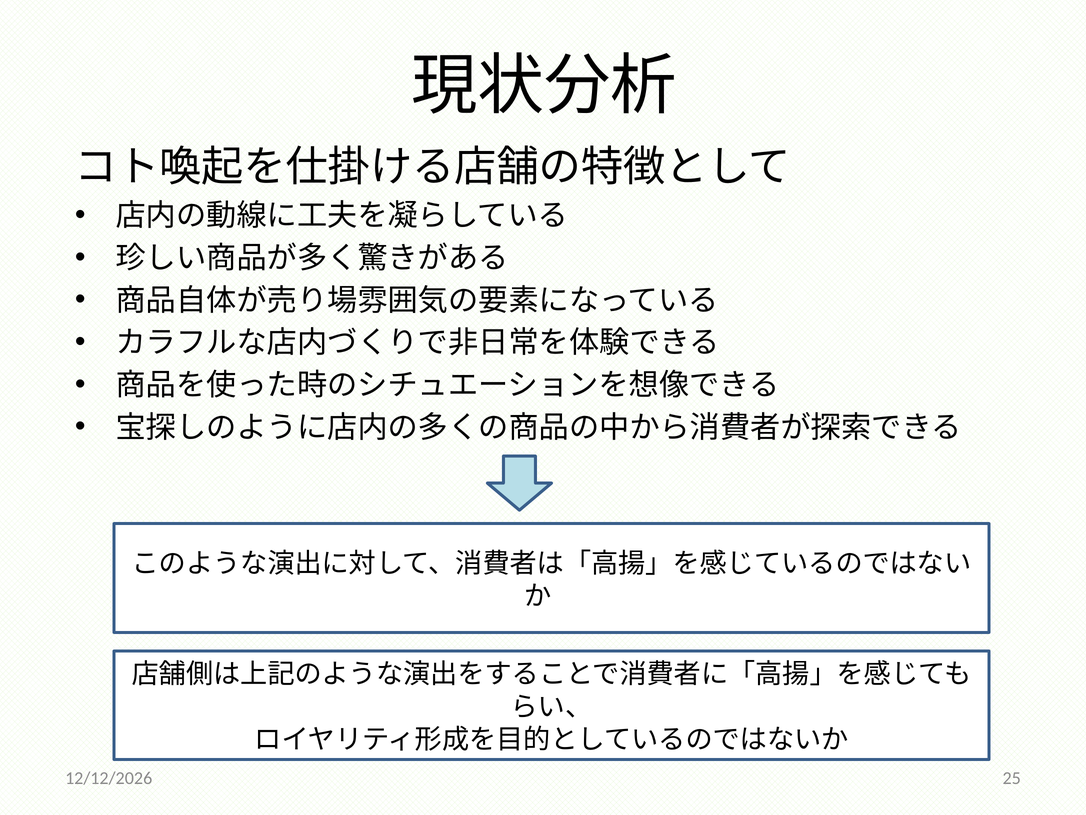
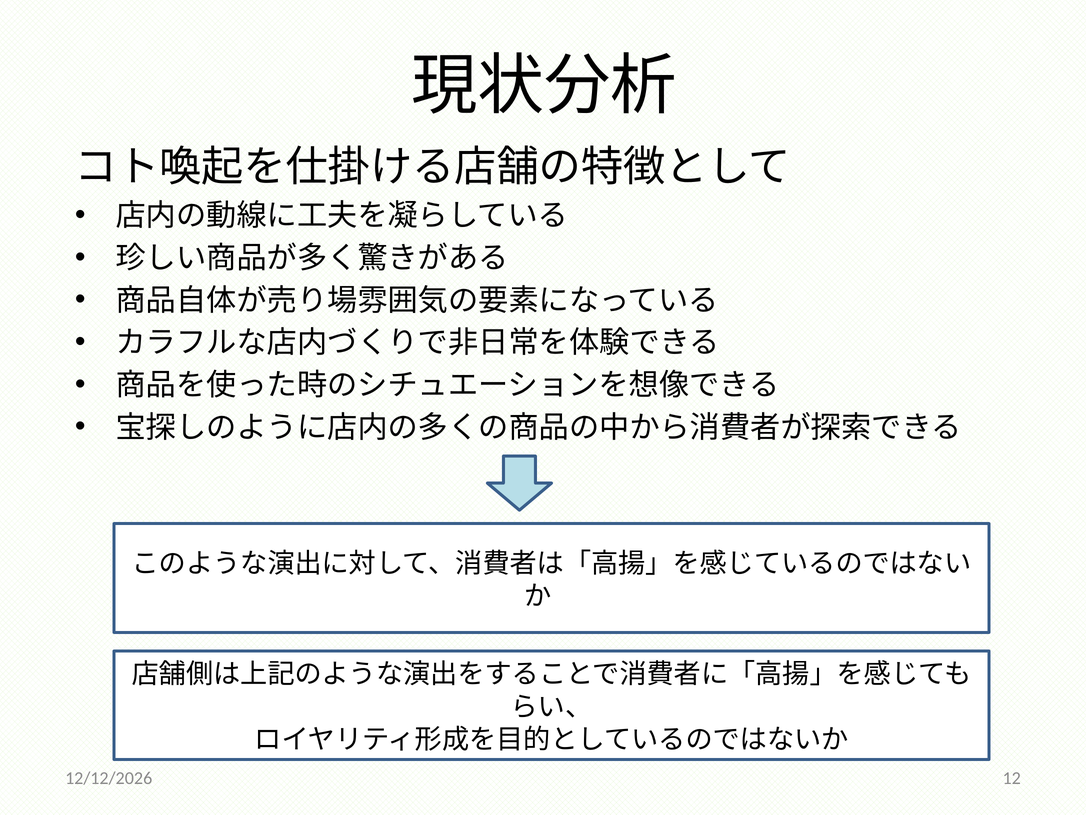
25: 25 -> 12 (1012, 778)
